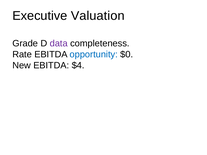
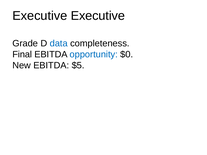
Executive Valuation: Valuation -> Executive (98, 16)
data colour: purple -> blue (59, 43)
Rate: Rate -> Final (22, 54)
$4: $4 -> $5 (78, 65)
